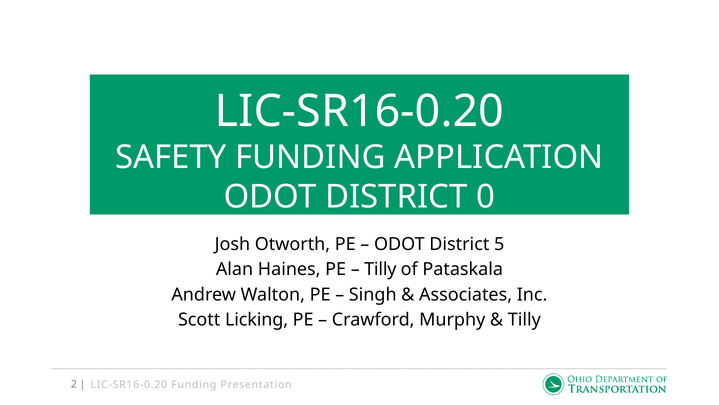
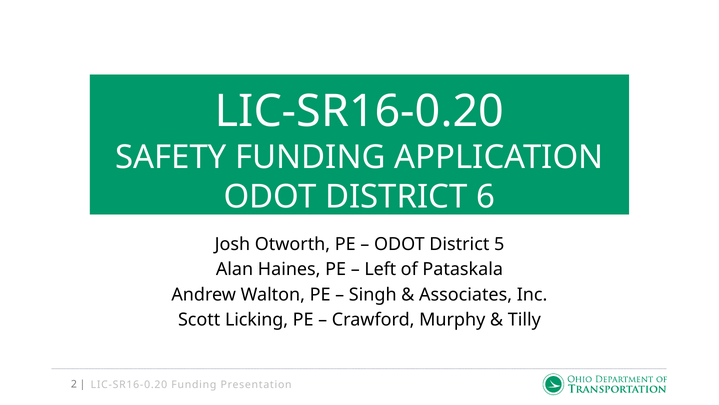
0: 0 -> 6 (486, 197)
Tilly: Tilly -> Left (380, 269)
